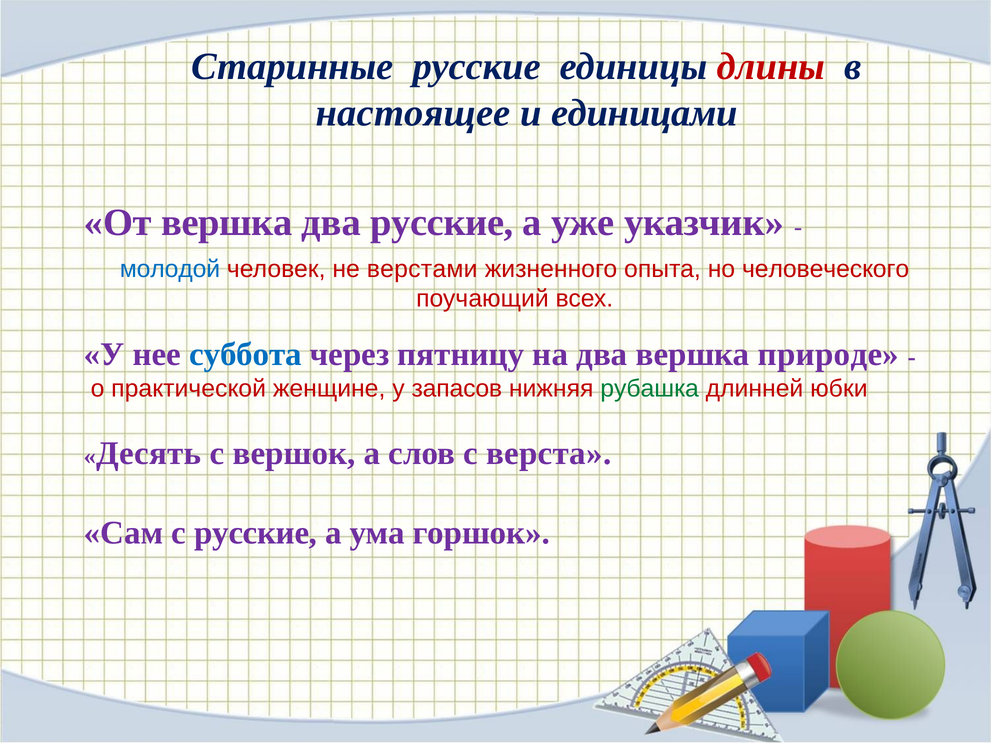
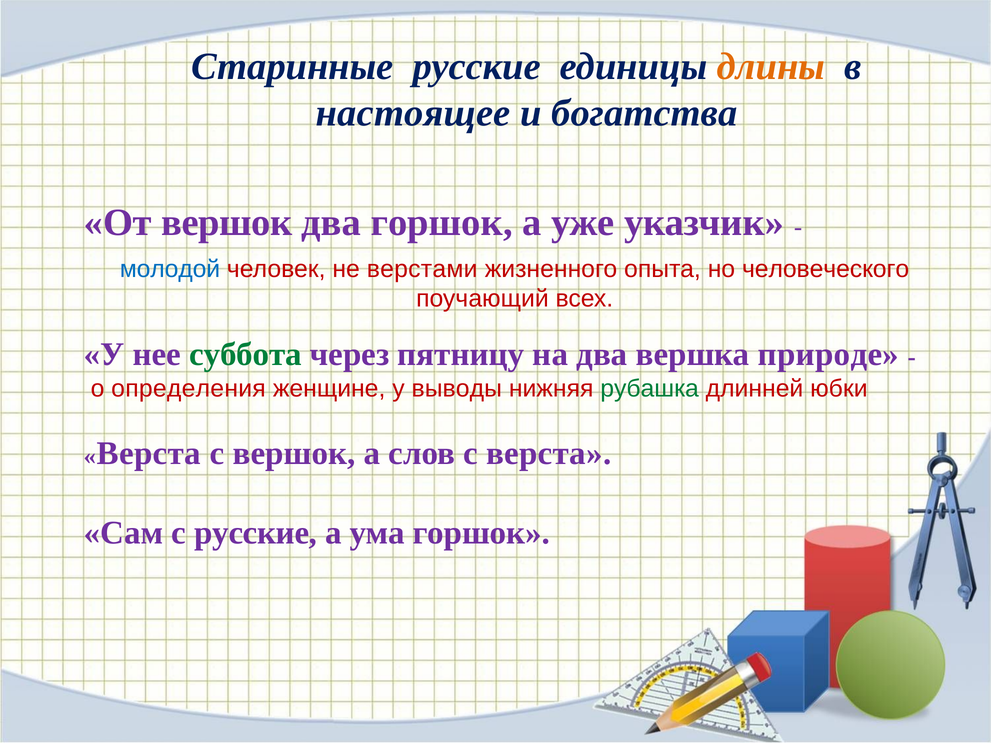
длины colour: red -> orange (771, 67)
единицами: единицами -> богатства (644, 113)
От вершка: вершка -> вершок (227, 223)
два русские: русские -> горшок (442, 223)
суббота colour: blue -> green (246, 355)
практической: практической -> определения (189, 389)
запасов: запасов -> выводы (457, 389)
Десять: Десять -> Верста (149, 454)
